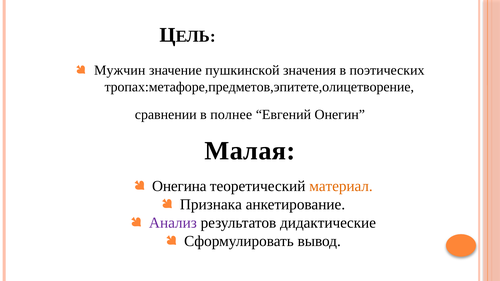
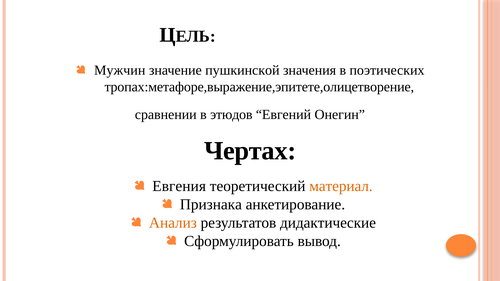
тропах:метафоре,предметов,эпитете,олицетворение: тропах:метафоре,предметов,эпитете,олицетворение -> тропах:метафоре,выражение,эпитете,олицетворение (259, 87)
полнее: полнее -> этюдов (231, 115)
Малая: Малая -> Чертах (250, 151)
Онегина: Онегина -> Евгения (179, 186)
Анализ colour: purple -> orange (173, 223)
